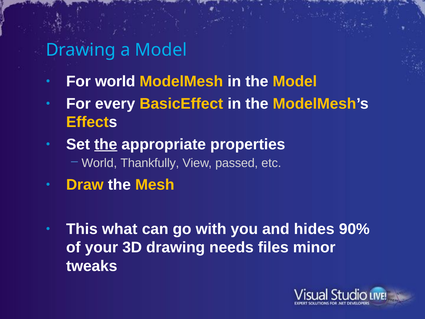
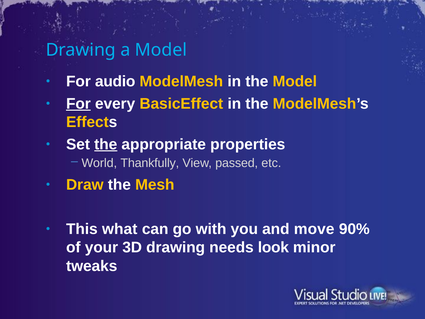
For world: world -> audio (115, 81)
For underline: none -> present (78, 104)
hides: hides -> move (314, 229)
files: files -> look (273, 247)
